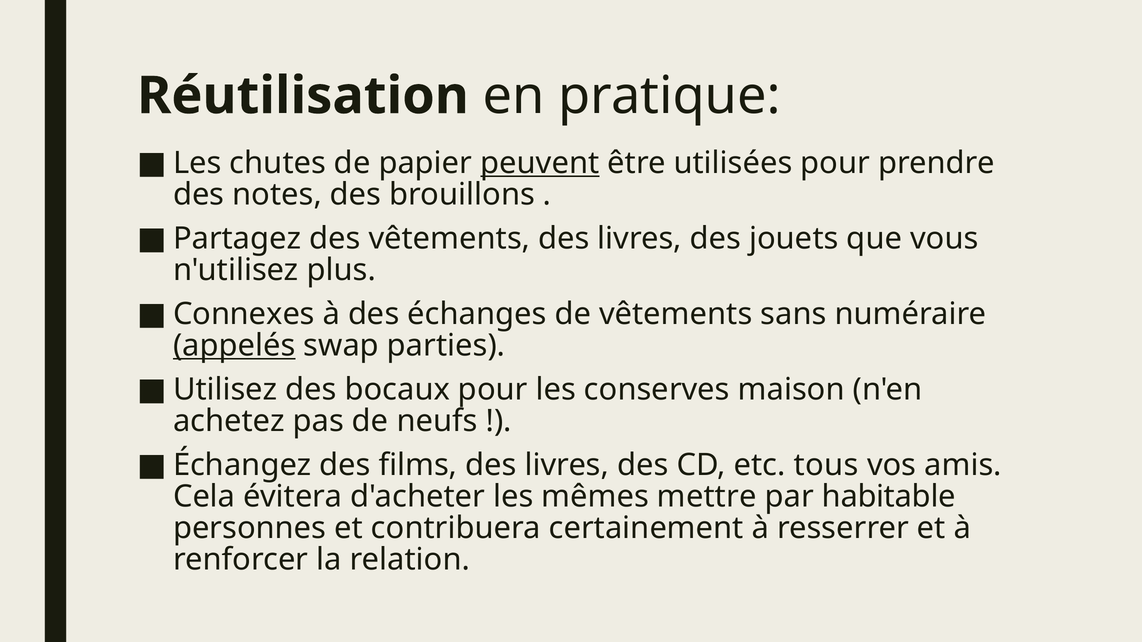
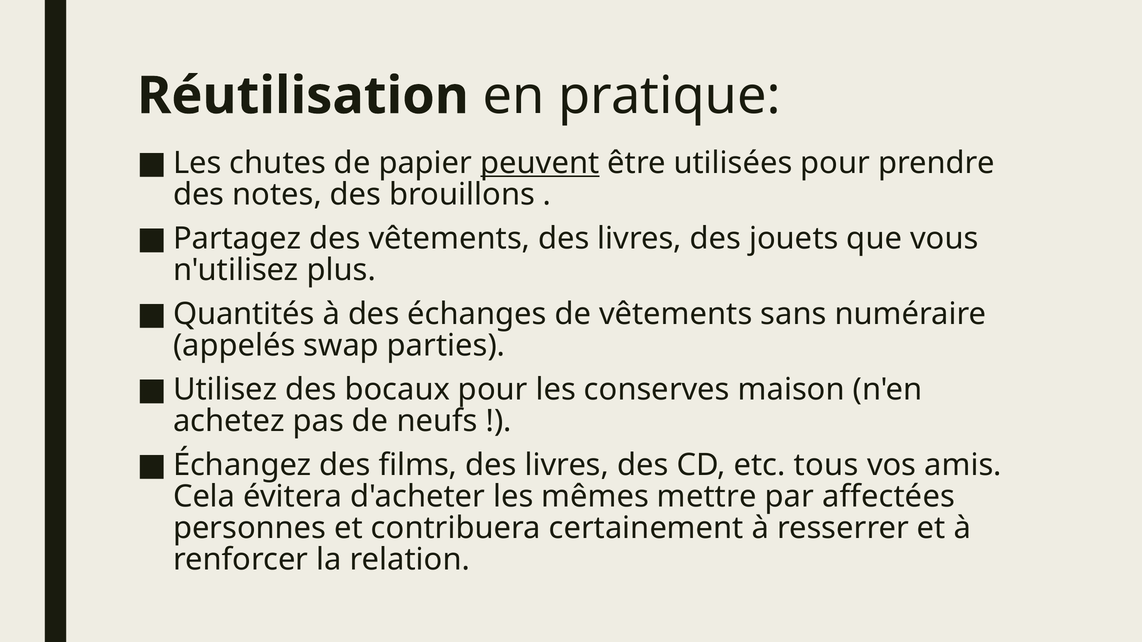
Connexes: Connexes -> Quantités (244, 314)
appelés underline: present -> none (234, 346)
habitable: habitable -> affectées (888, 497)
